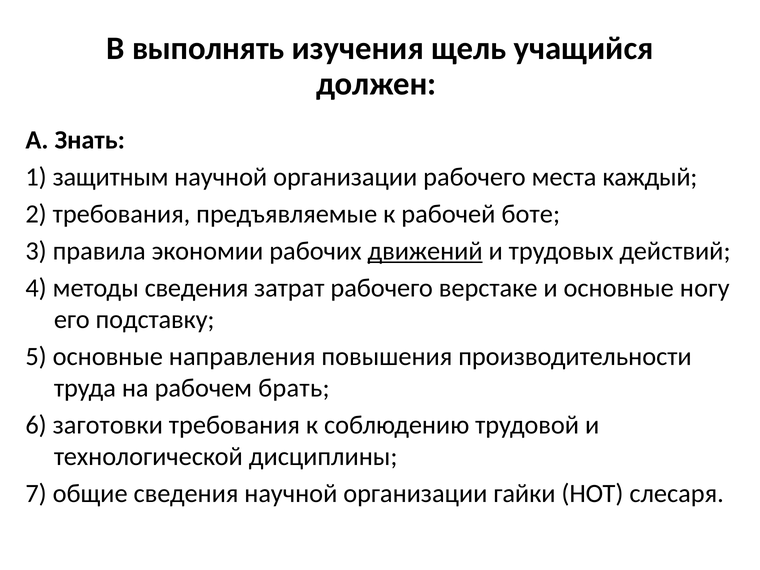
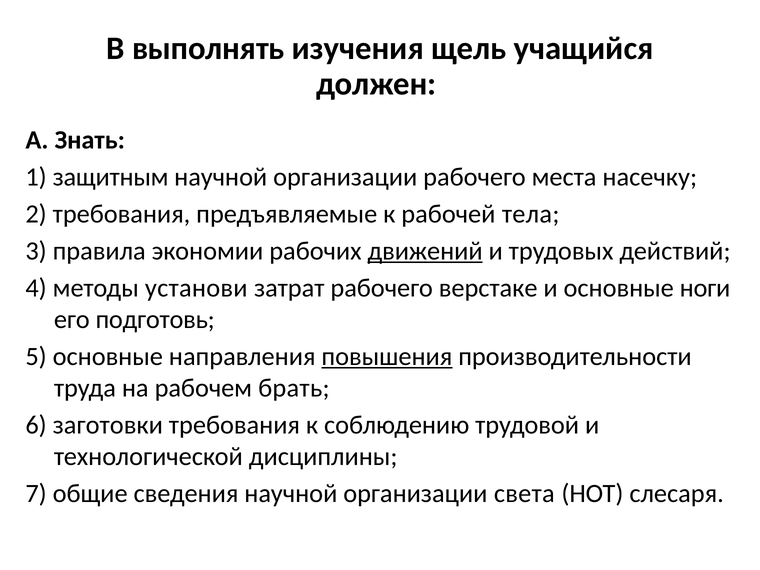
каждый: каждый -> насечку (650, 177)
боте: боте -> тела (531, 214)
методы сведения: сведения -> установи (196, 288)
ногу: ногу -> ноги (705, 288)
подставку: подставку -> подготовь (155, 320)
повышения underline: none -> present (387, 357)
гайки: гайки -> света (524, 494)
